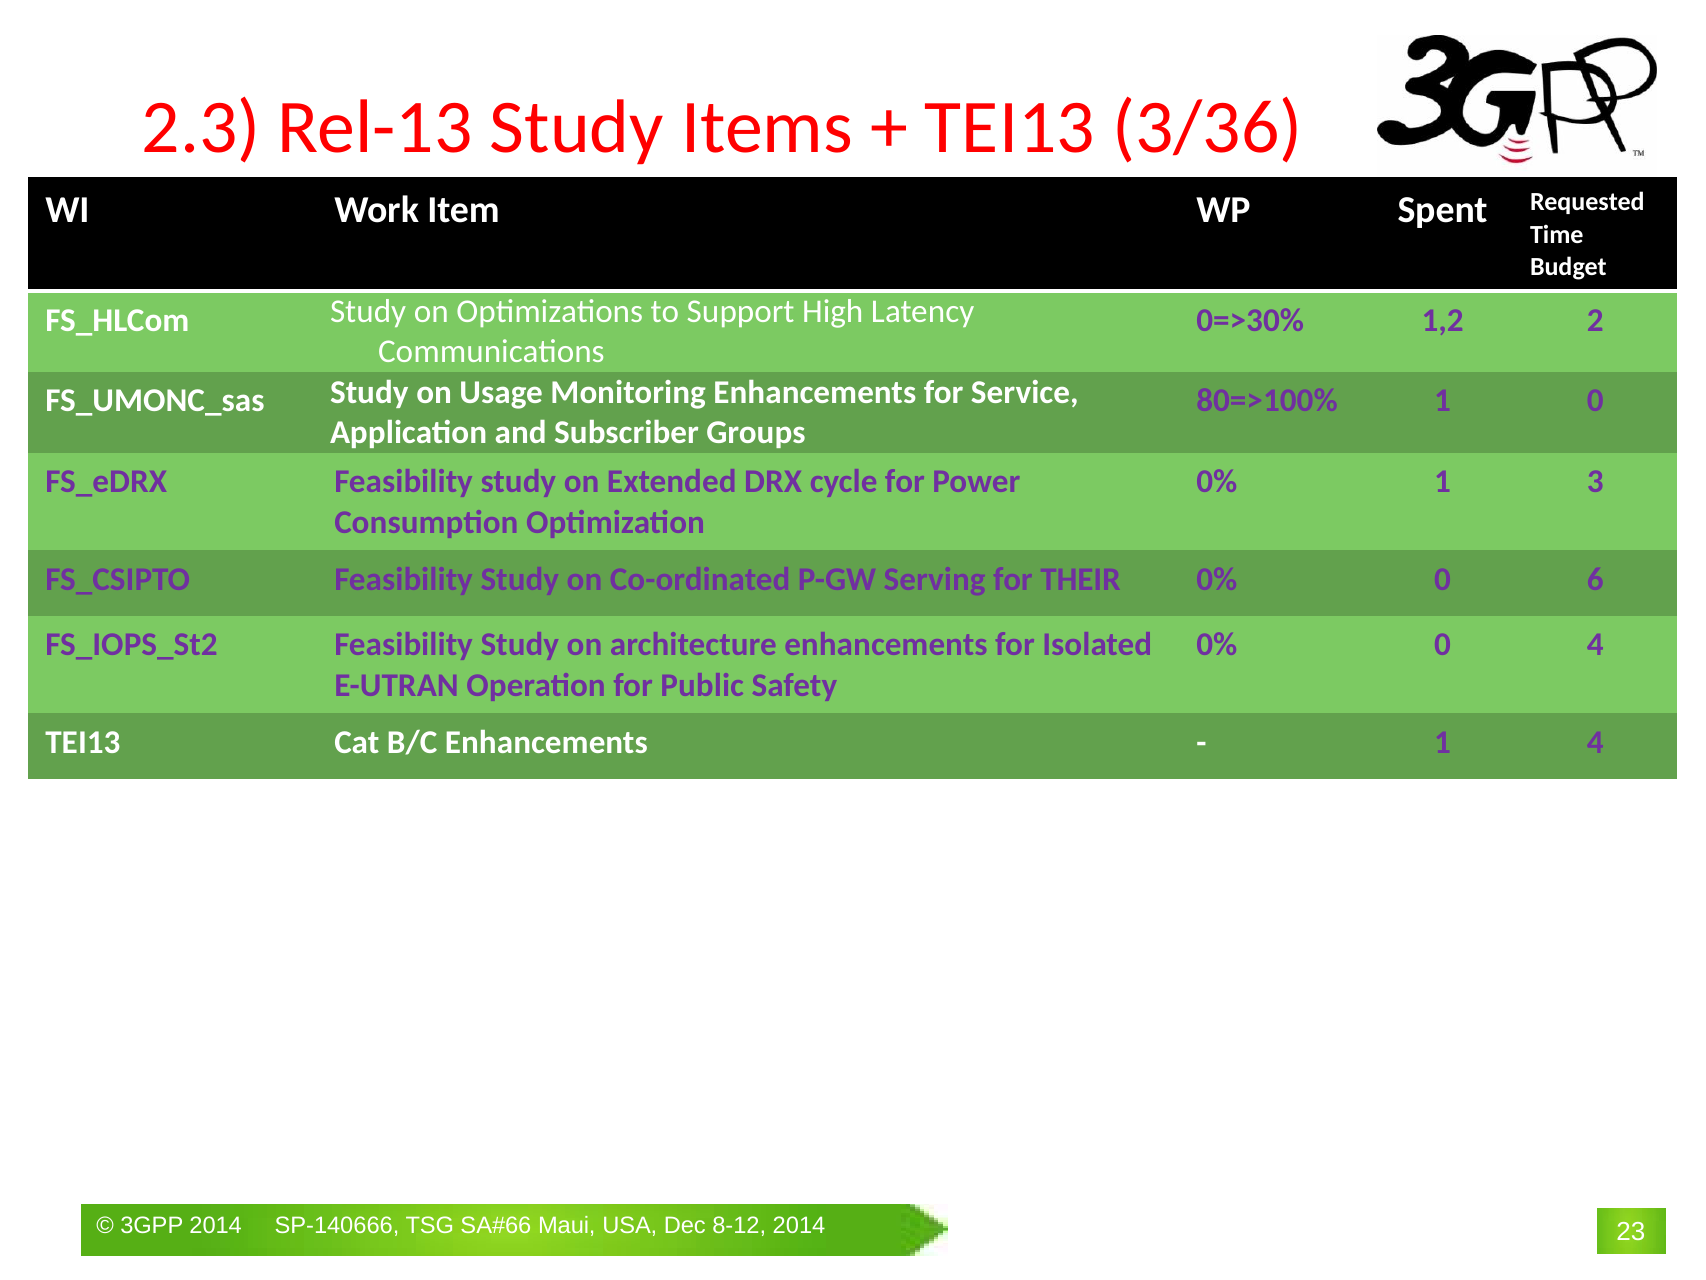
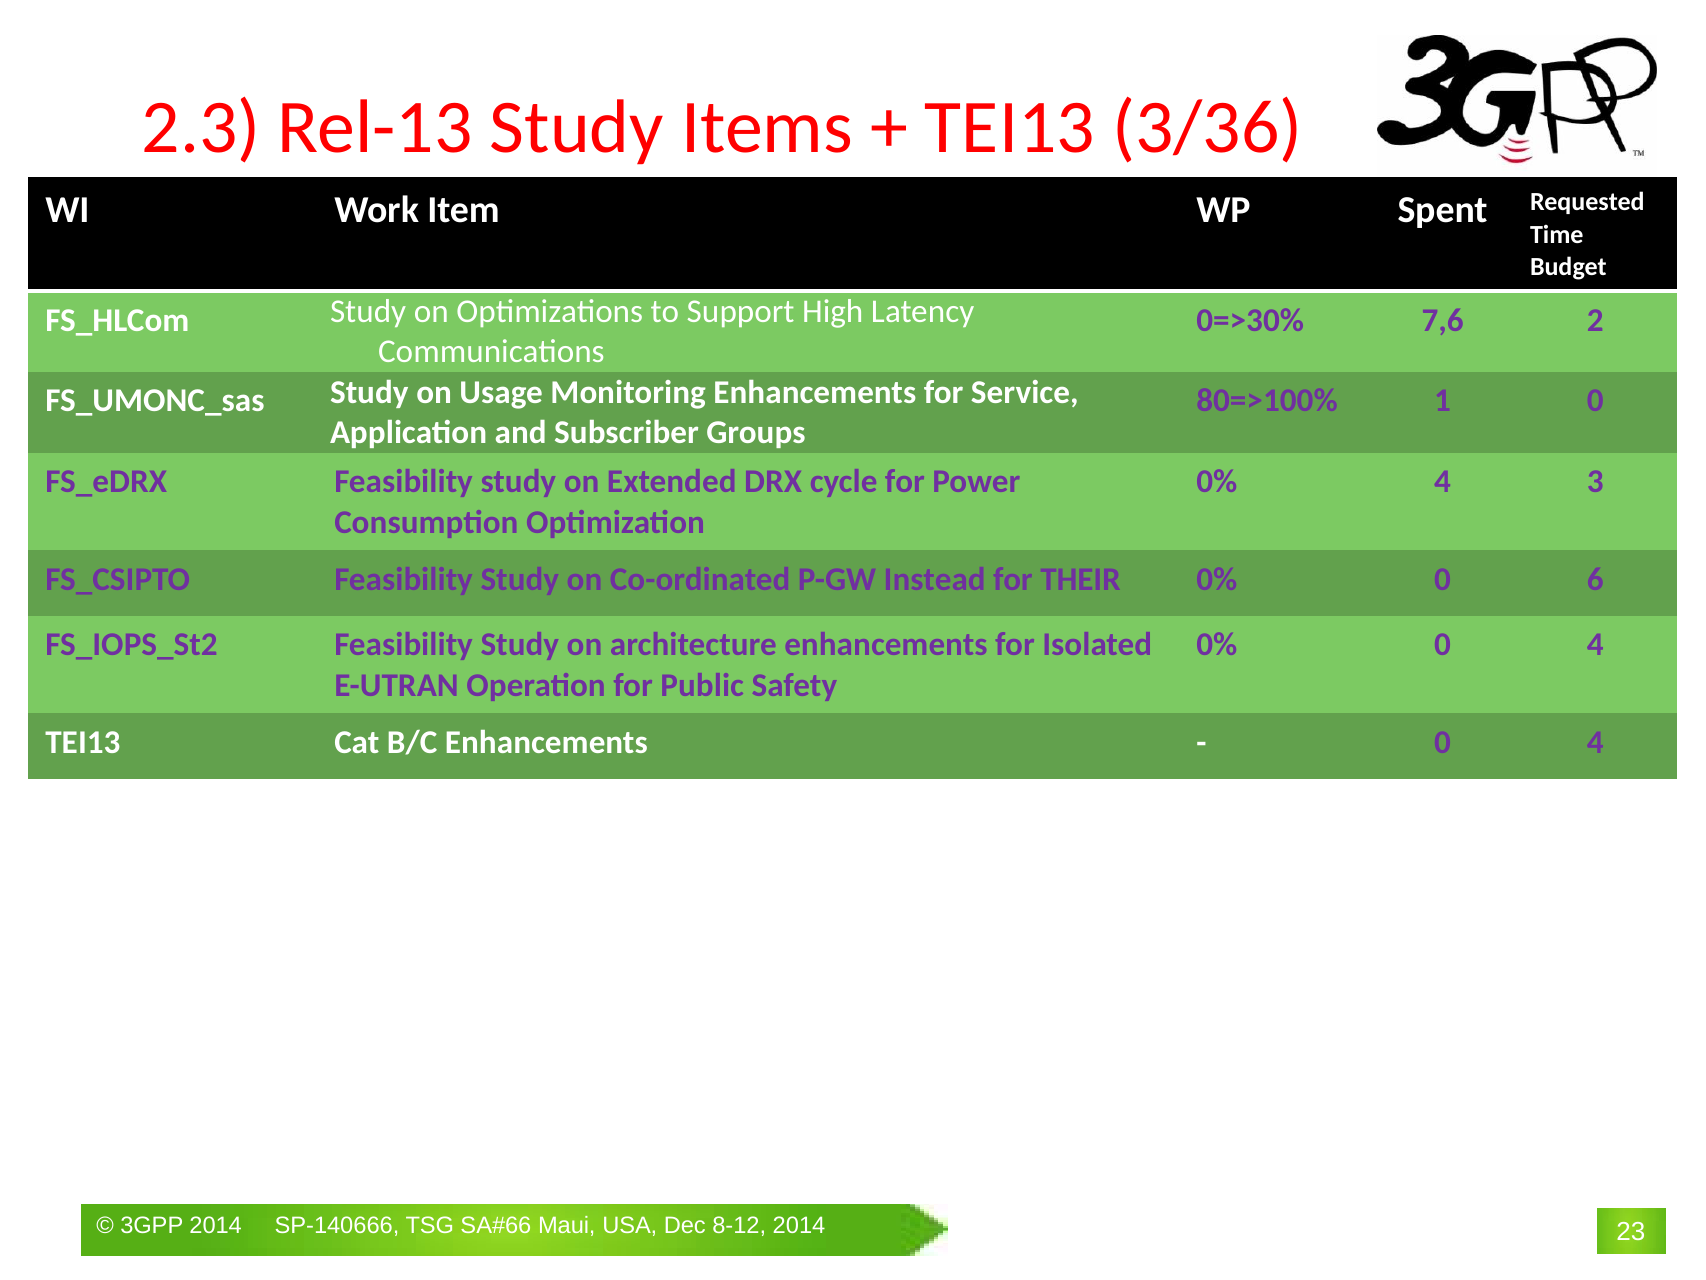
1,2: 1,2 -> 7,6 (1443, 320)
0% 1: 1 -> 4 (1443, 482)
Serving: Serving -> Instead (935, 579)
1: 1 -> 0 (1443, 742)
